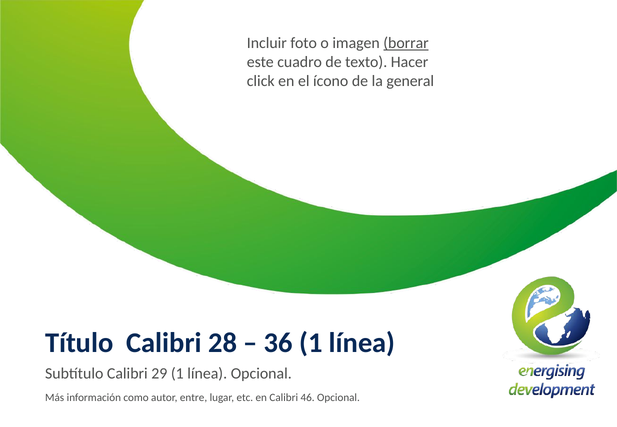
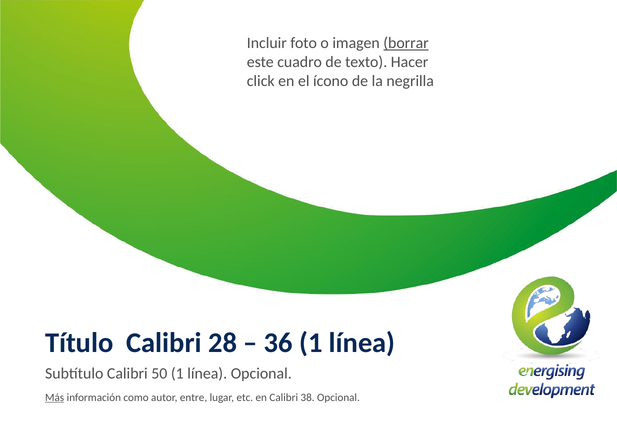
general: general -> negrilla (410, 81)
29: 29 -> 50 (159, 374)
Más underline: none -> present (55, 398)
46: 46 -> 38 (308, 398)
